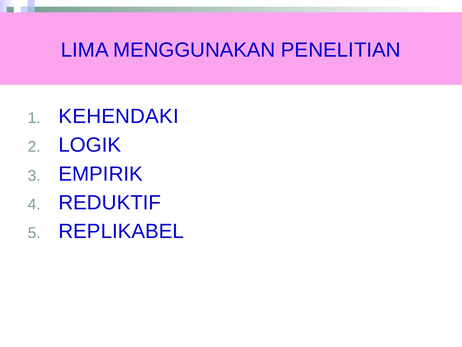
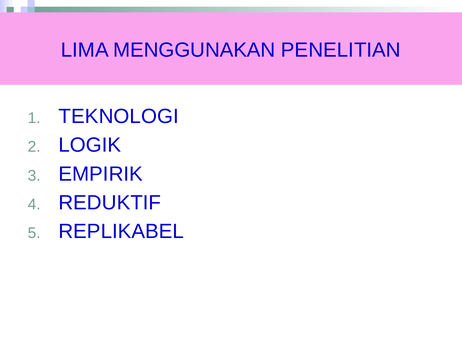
KEHENDAKI: KEHENDAKI -> TEKNOLOGI (119, 116)
